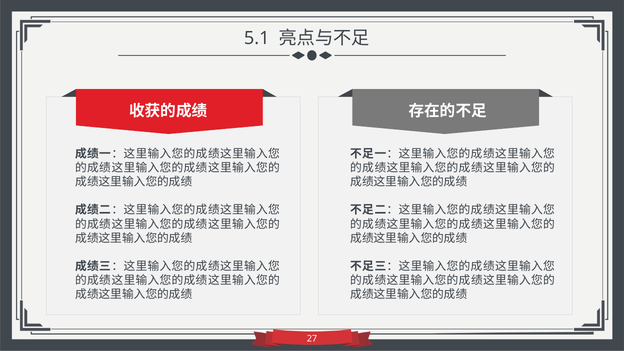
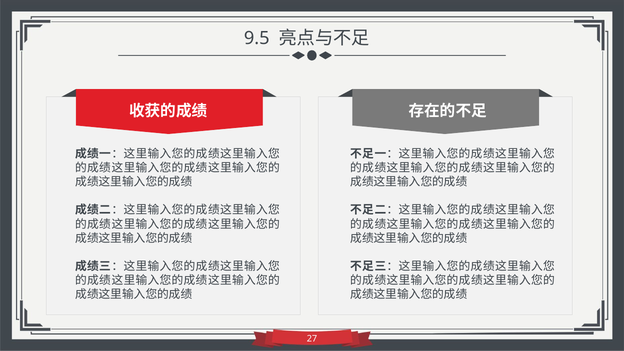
5.1: 5.1 -> 9.5 (257, 38)
